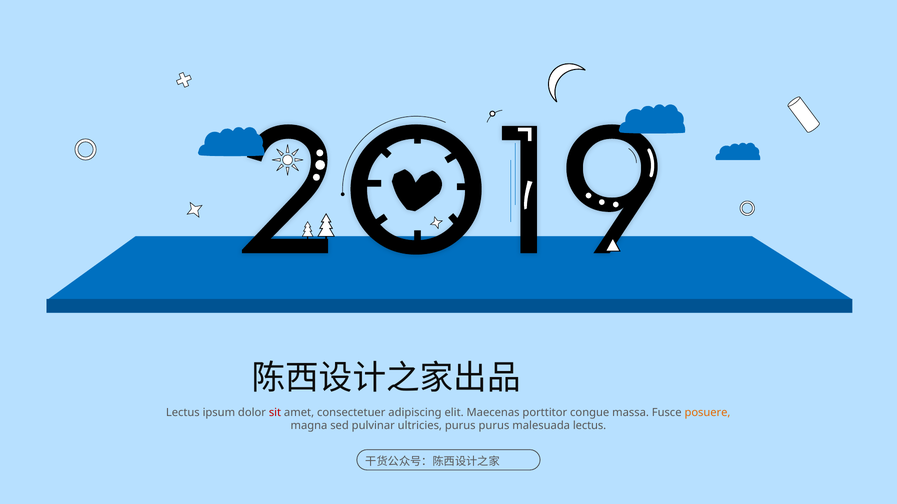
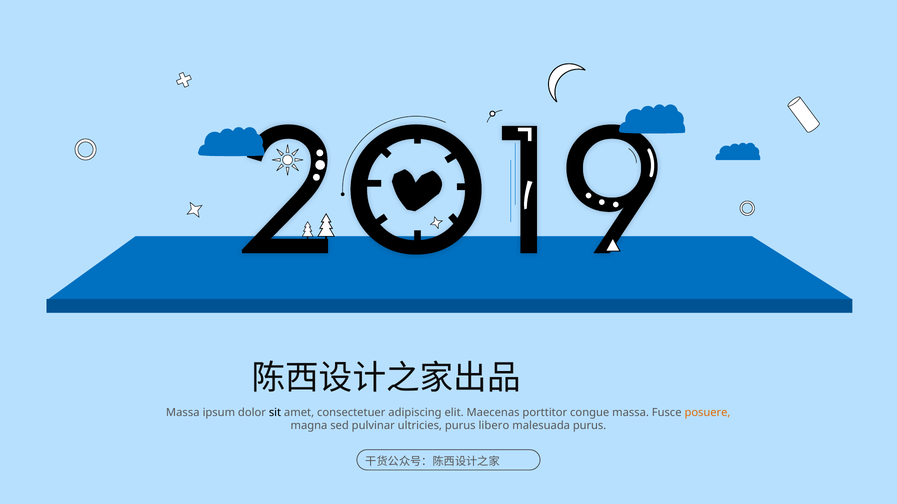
Lectus: Lectus -> Massa (183, 413)
sit colour: red -> black (275, 413)
purus purus: purus -> libero (494, 426)
malesuada lectus: lectus -> purus (590, 426)
